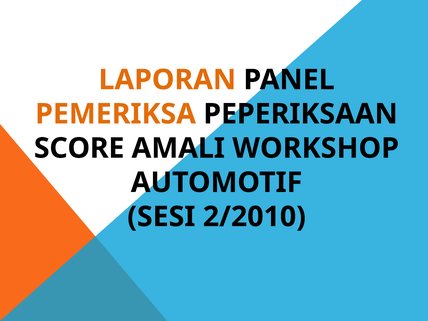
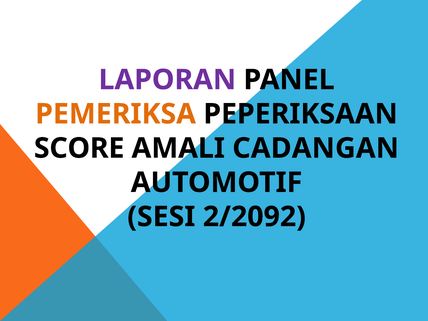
LAPORAN colour: orange -> purple (167, 80)
WORKSHOP: WORKSHOP -> CADANGAN (316, 148)
2/2010: 2/2010 -> 2/2092 (254, 217)
